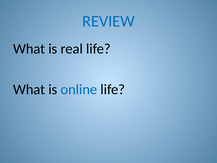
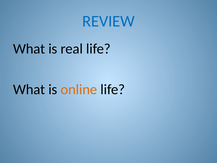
online colour: blue -> orange (79, 89)
